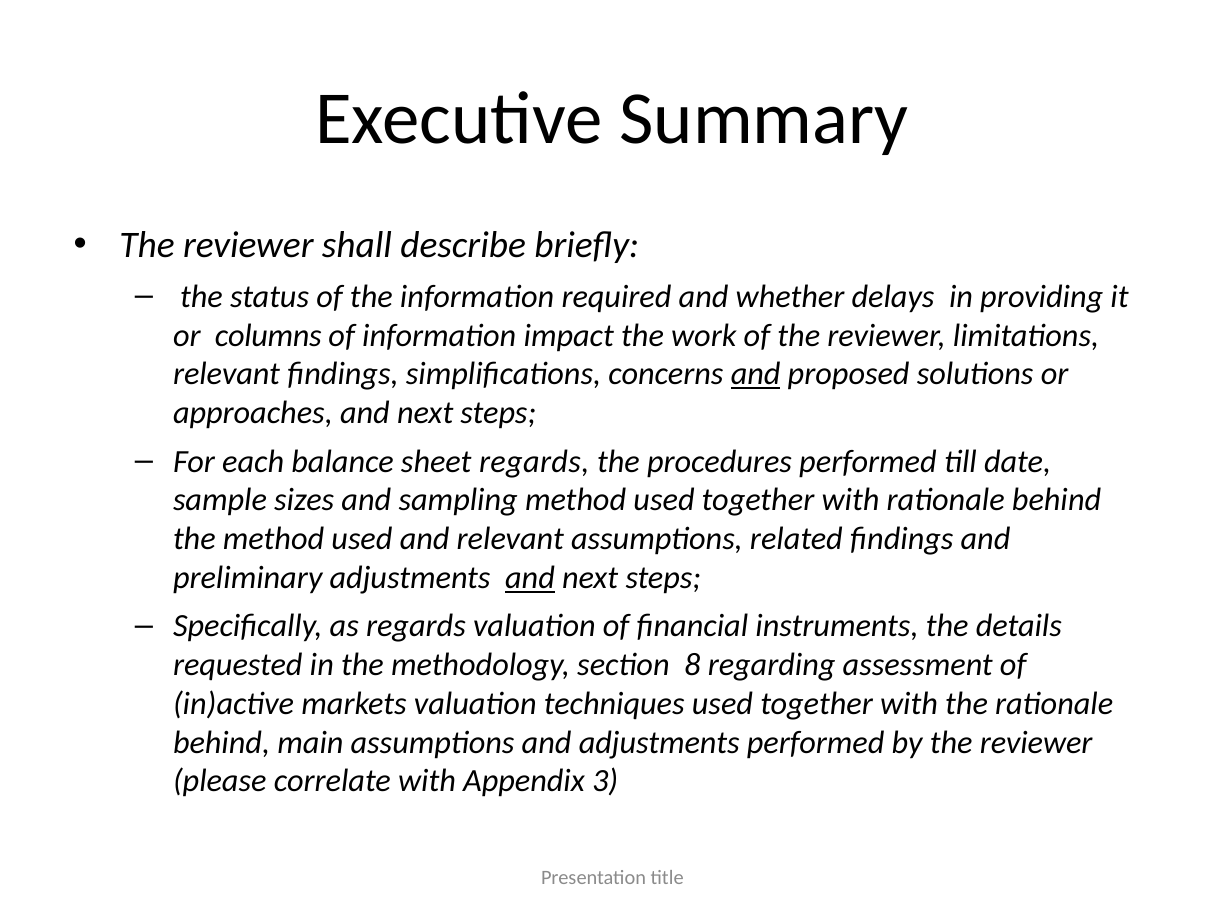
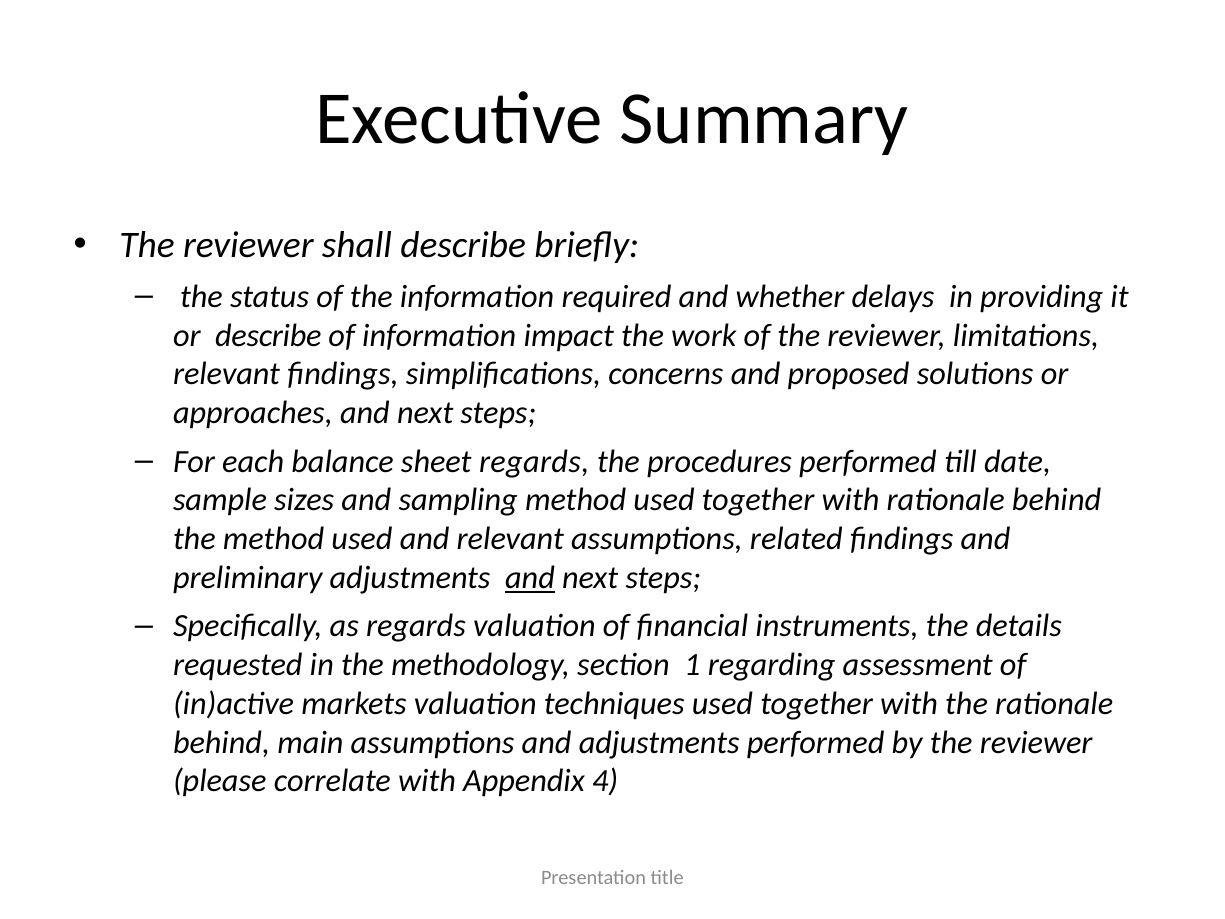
or columns: columns -> describe (268, 335)
and underline: present -> none (756, 374)
8: 8 -> 1 (692, 665)
3: 3 -> 4 (605, 781)
